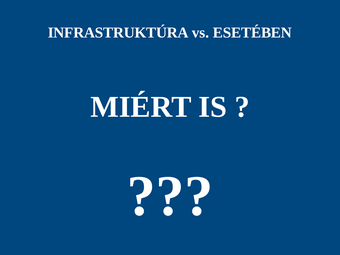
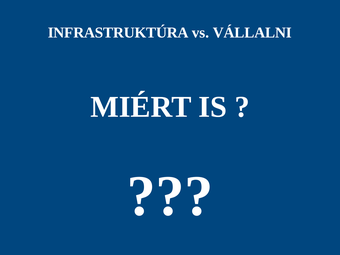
ESETÉBEN: ESETÉBEN -> VÁLLALNI (252, 33)
